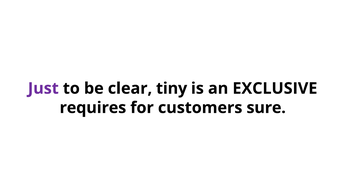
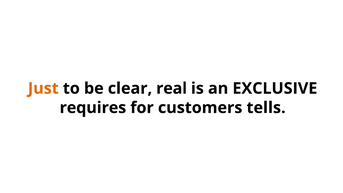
Just colour: purple -> orange (43, 88)
tiny: tiny -> real (172, 88)
sure: sure -> tells (266, 108)
